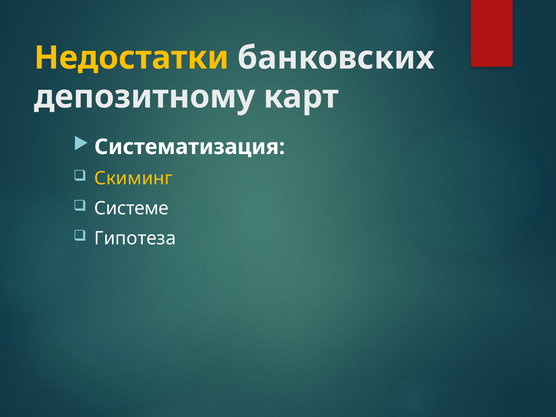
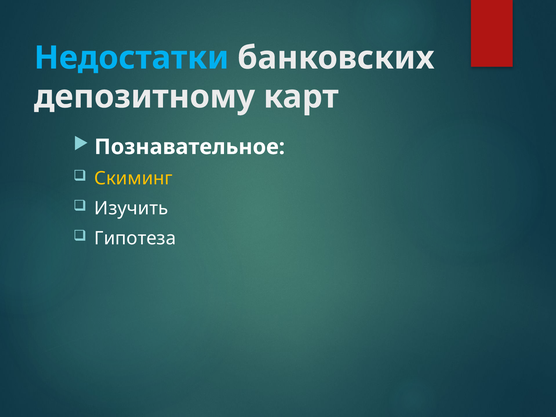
Недостатки colour: yellow -> light blue (131, 58)
Систематизация: Систематизация -> Познавательное (190, 147)
Системе: Системе -> Изучить (131, 208)
